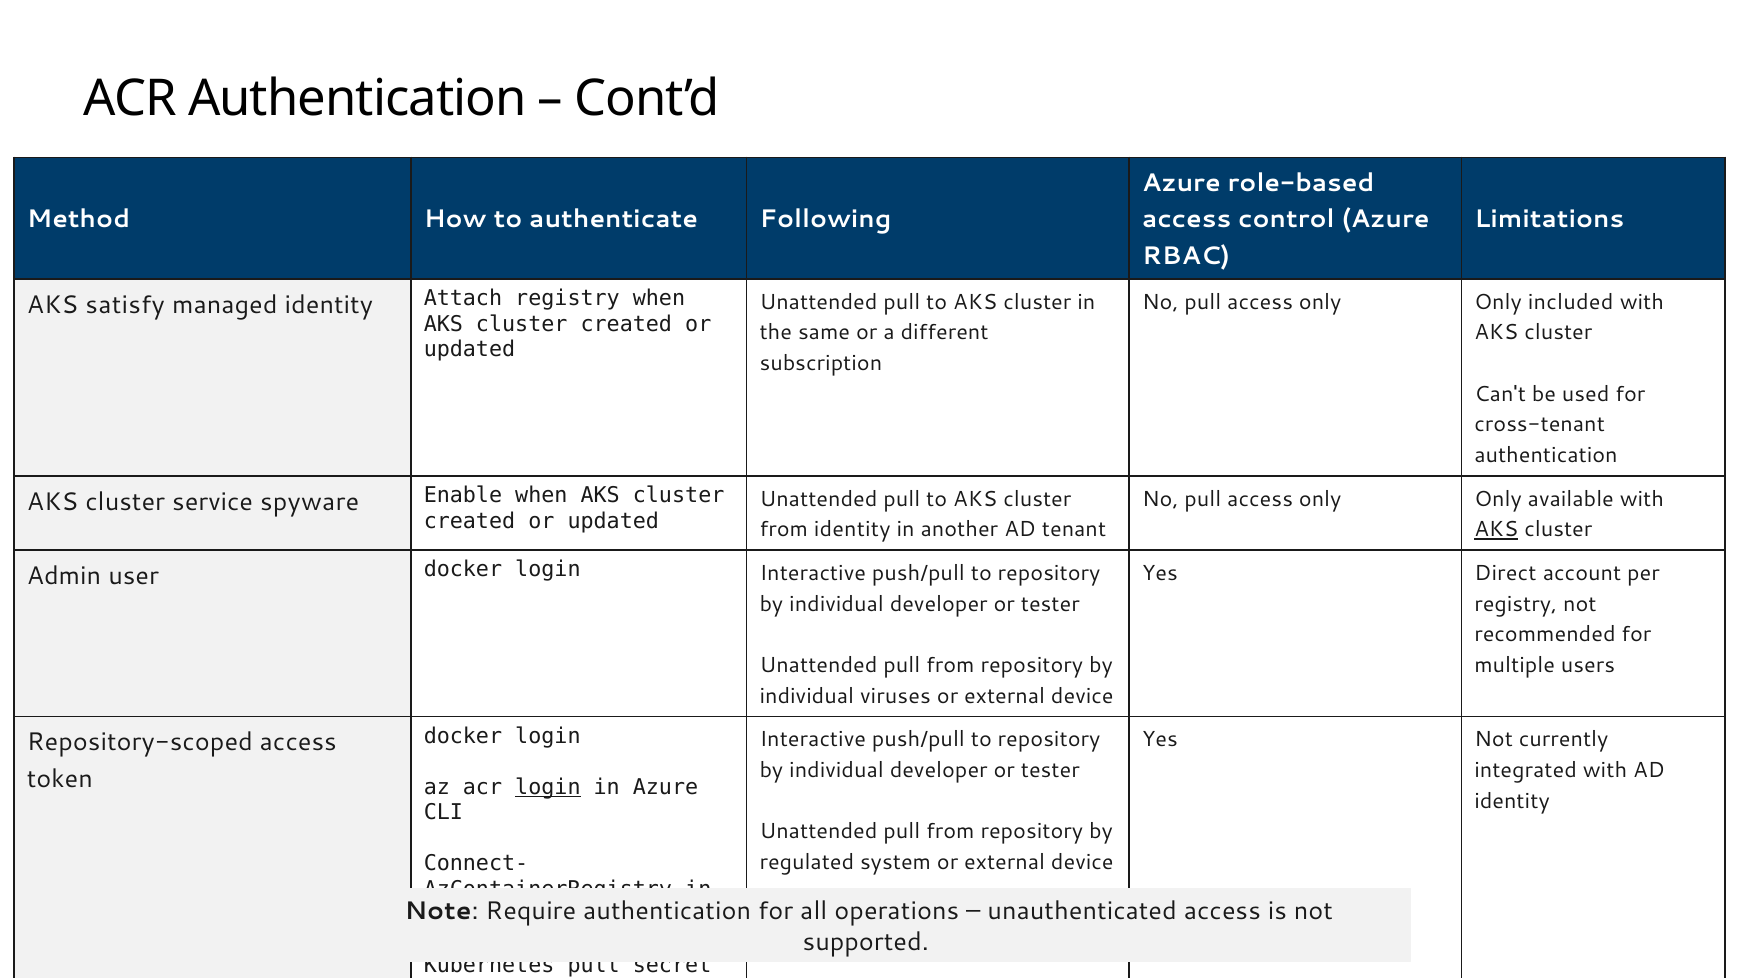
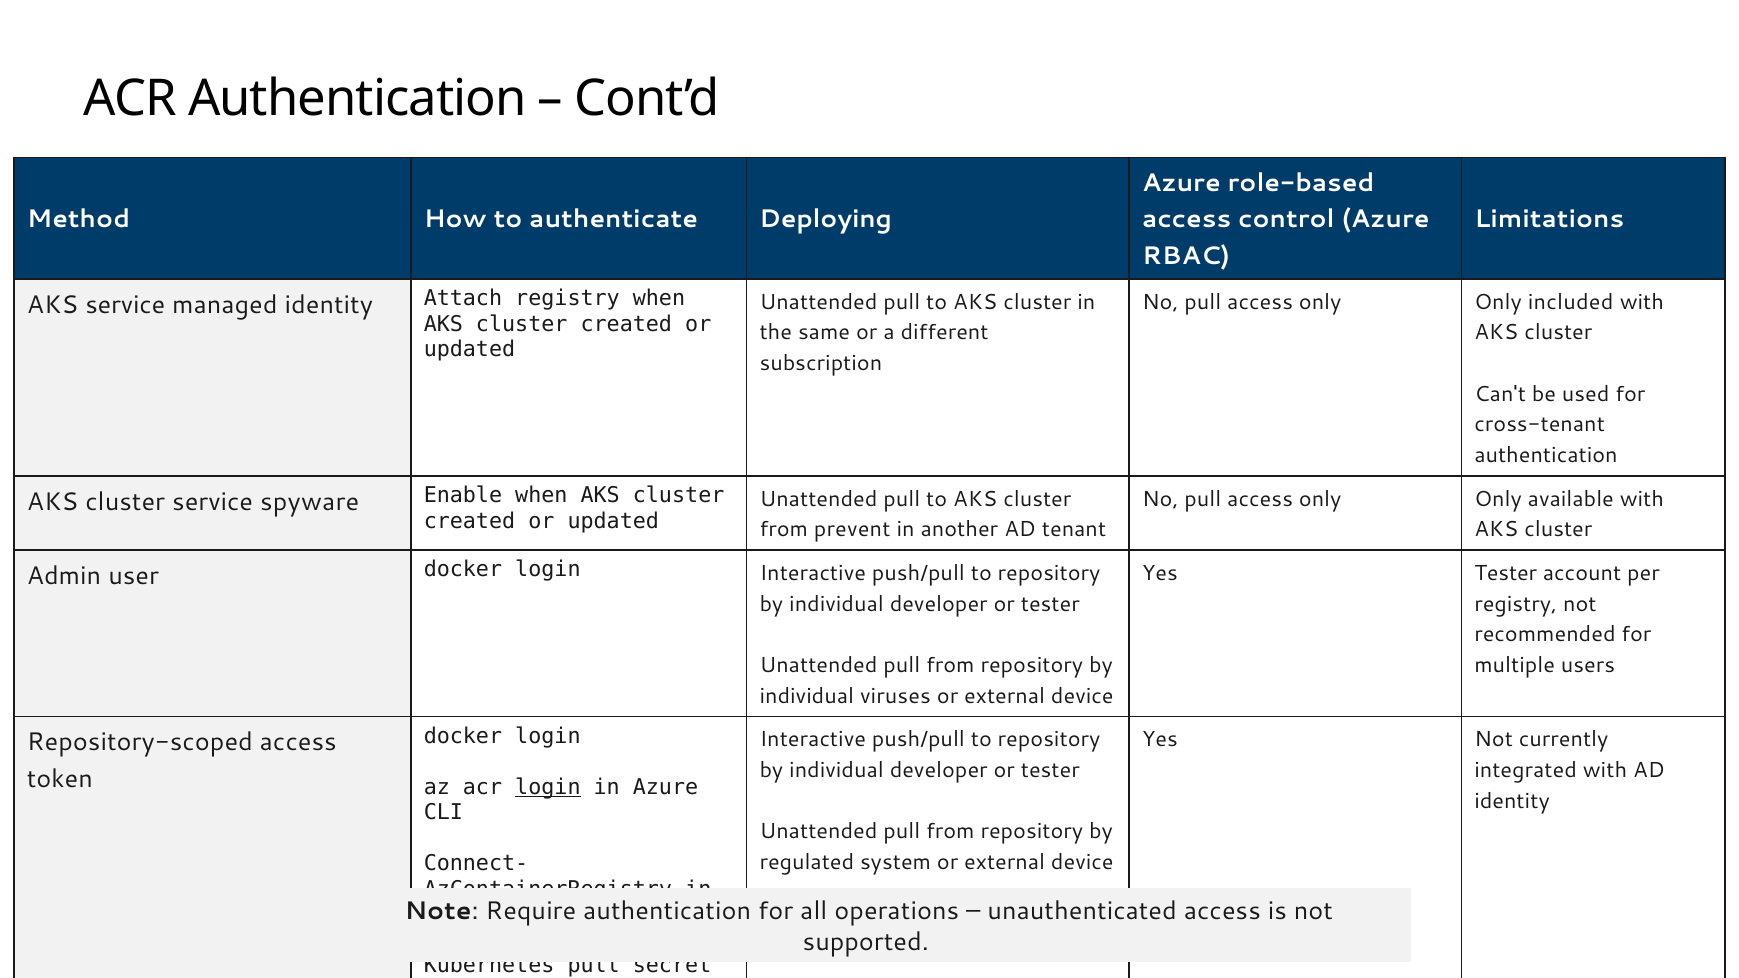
Following: Following -> Deploying (826, 220)
AKS satisfy: satisfy -> service (125, 305)
from identity: identity -> prevent (852, 530)
AKS underline: present -> none (1496, 530)
Yes Direct: Direct -> Tester (1506, 573)
